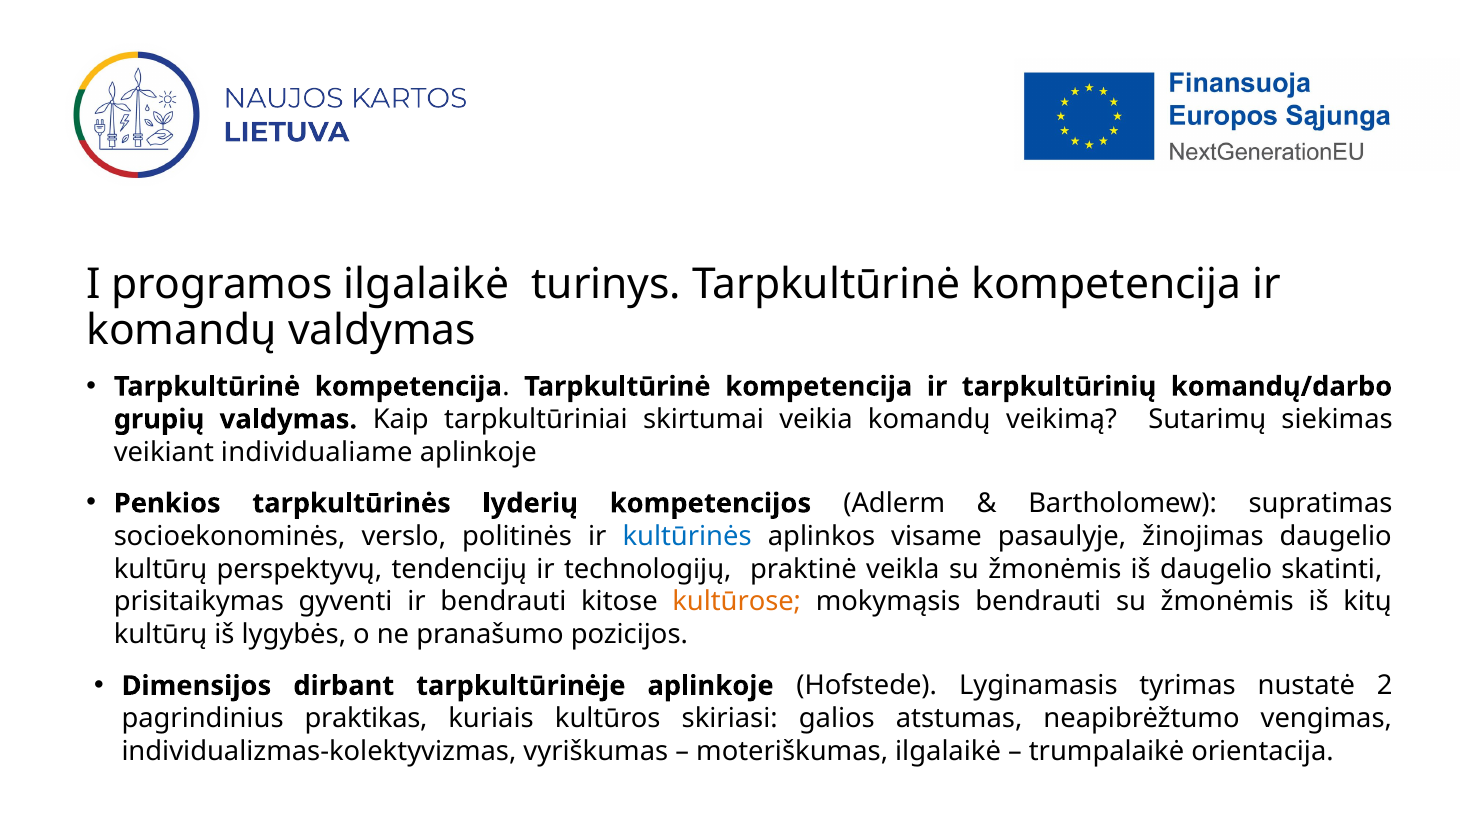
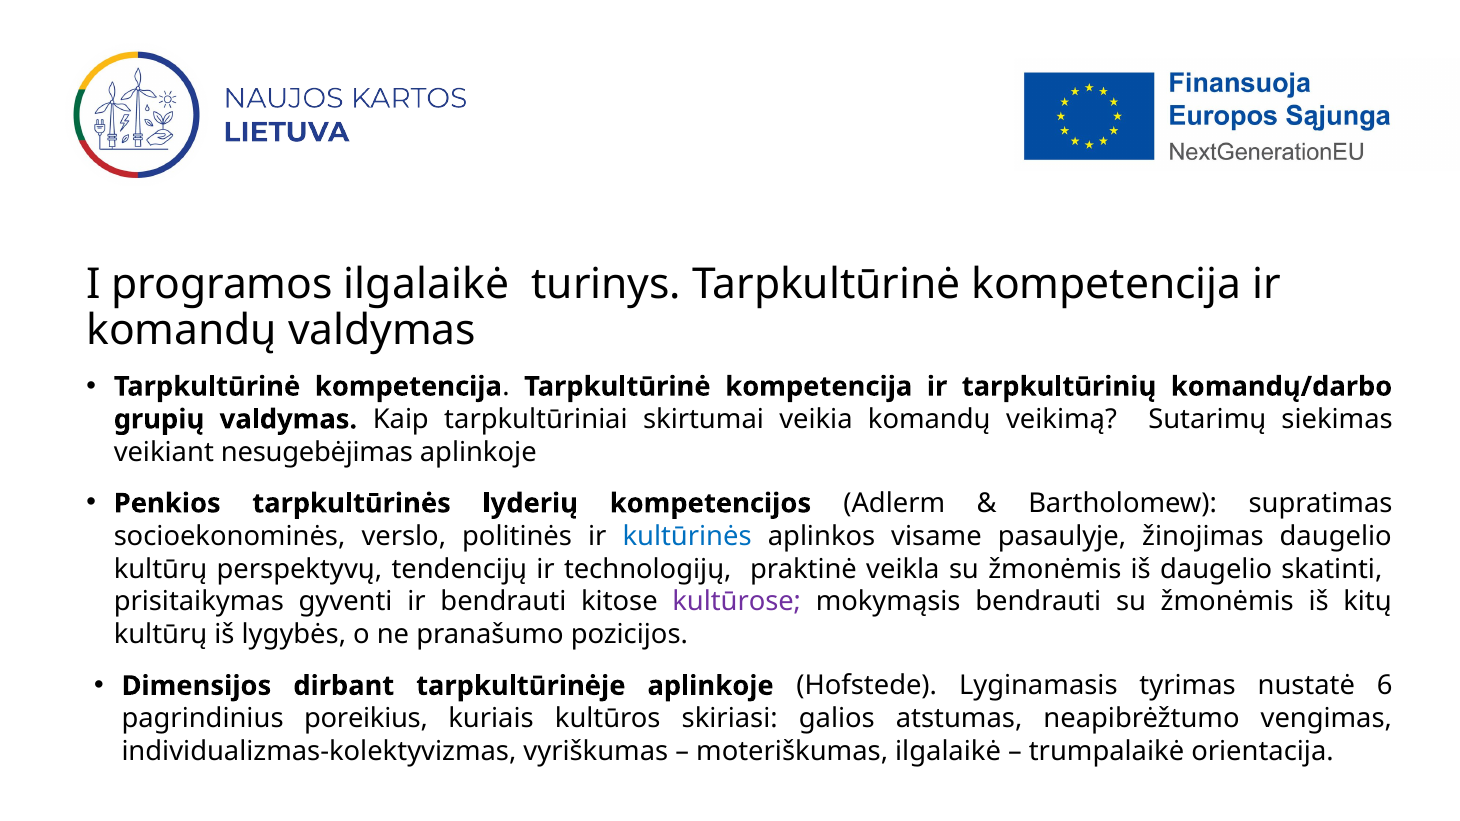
individualiame: individualiame -> nesugebėjimas (317, 452)
kultūrose colour: orange -> purple (737, 602)
2: 2 -> 6 (1385, 686)
praktikas: praktikas -> poreikius (366, 719)
